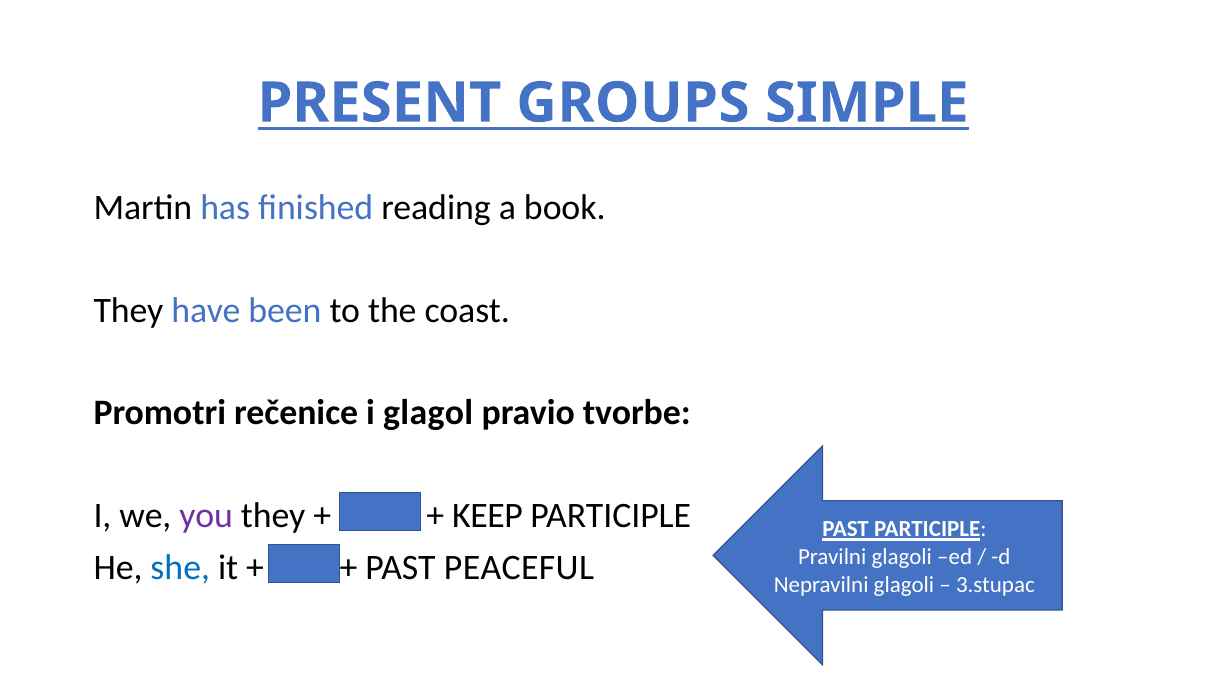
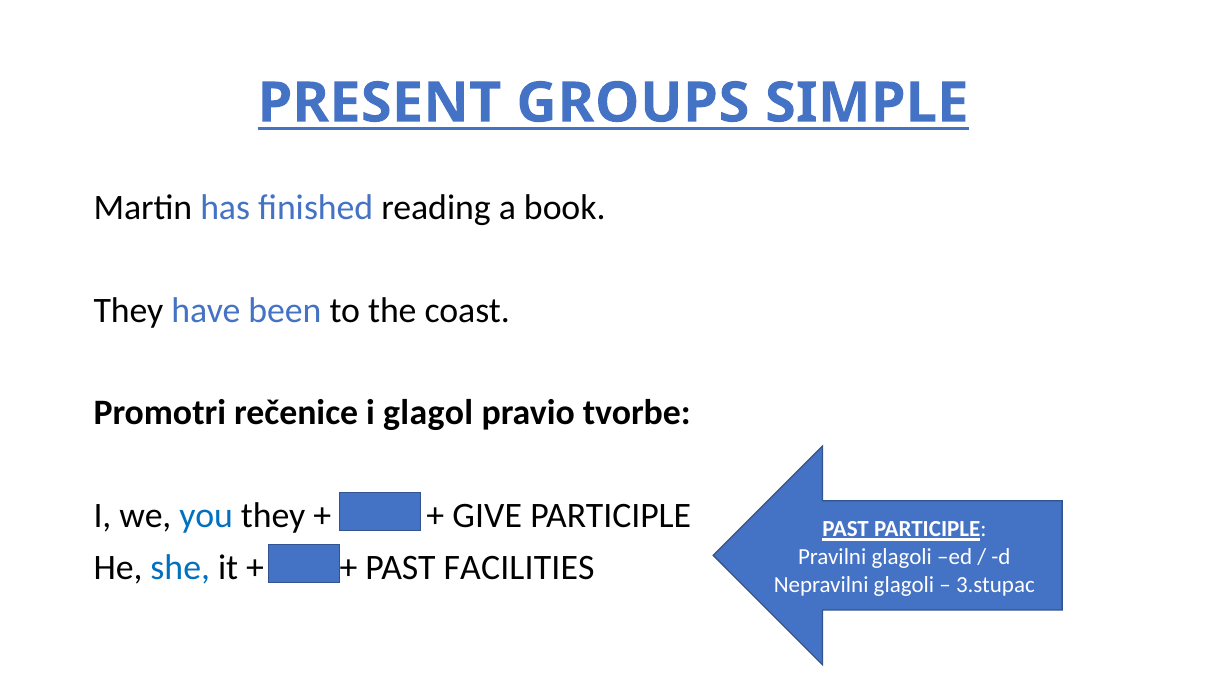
you colour: purple -> blue (206, 516)
KEEP: KEEP -> GIVE (487, 516)
PEACEFUL: PEACEFUL -> FACILITIES (519, 568)
